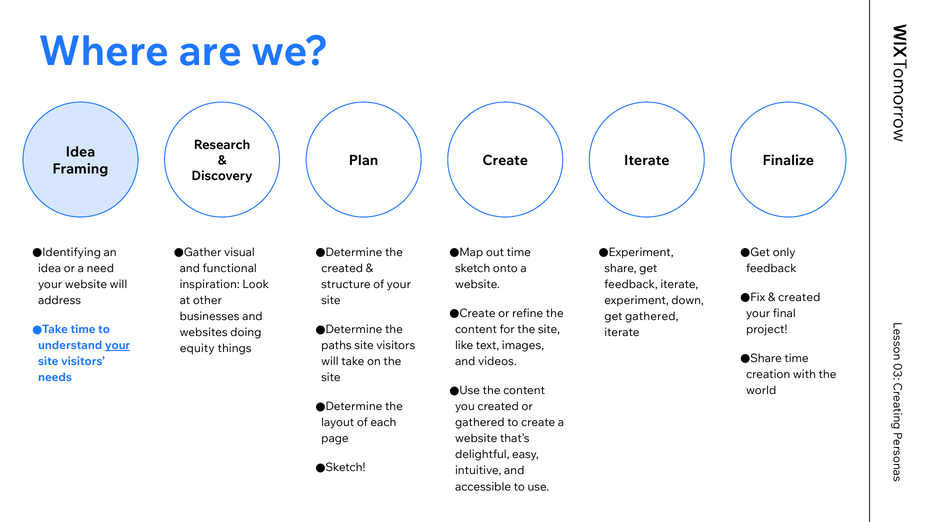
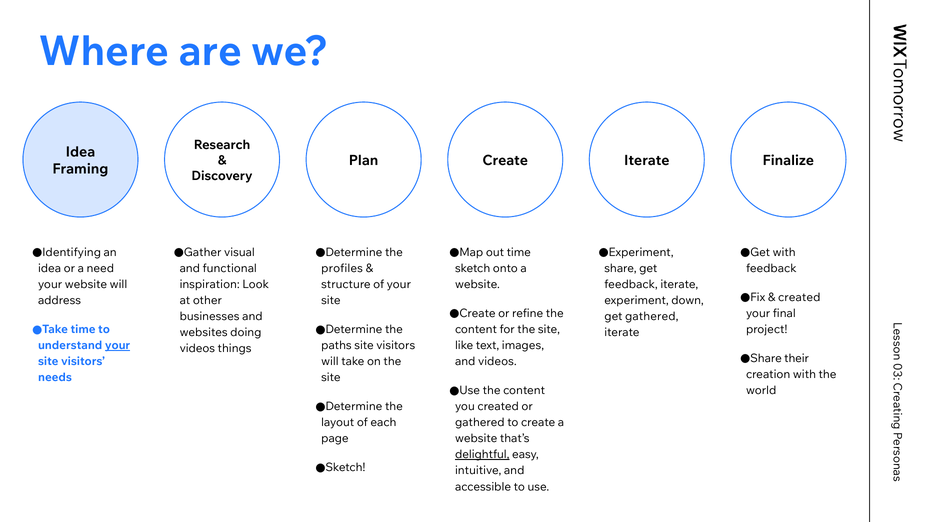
only: only -> with (784, 252)
created: created -> profiles (342, 268)
equity: equity -> videos (197, 349)
time: time -> their (797, 358)
delightful underline: none -> present (482, 455)
